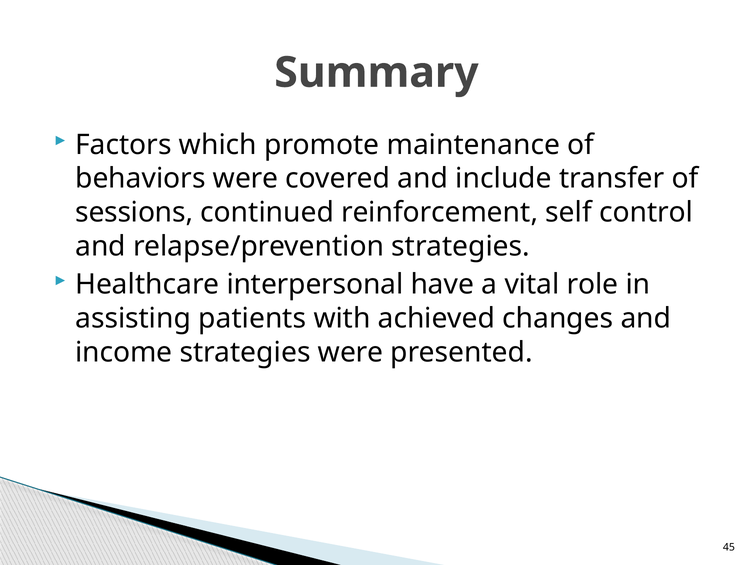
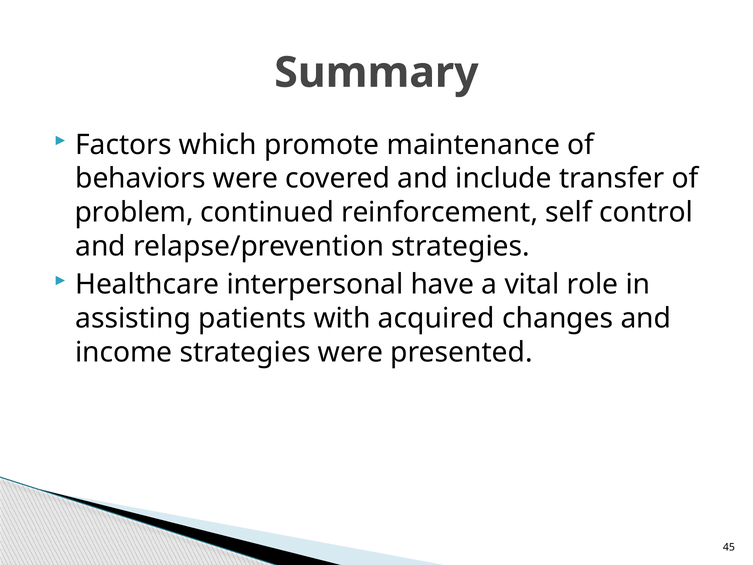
sessions: sessions -> problem (134, 212)
achieved: achieved -> acquired (436, 318)
